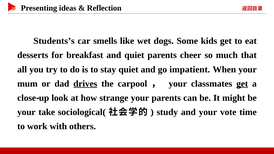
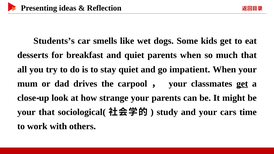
parents cheer: cheer -> when (191, 55)
drives underline: present -> none (85, 84)
your take: take -> that (47, 112)
vote: vote -> cars (228, 112)
